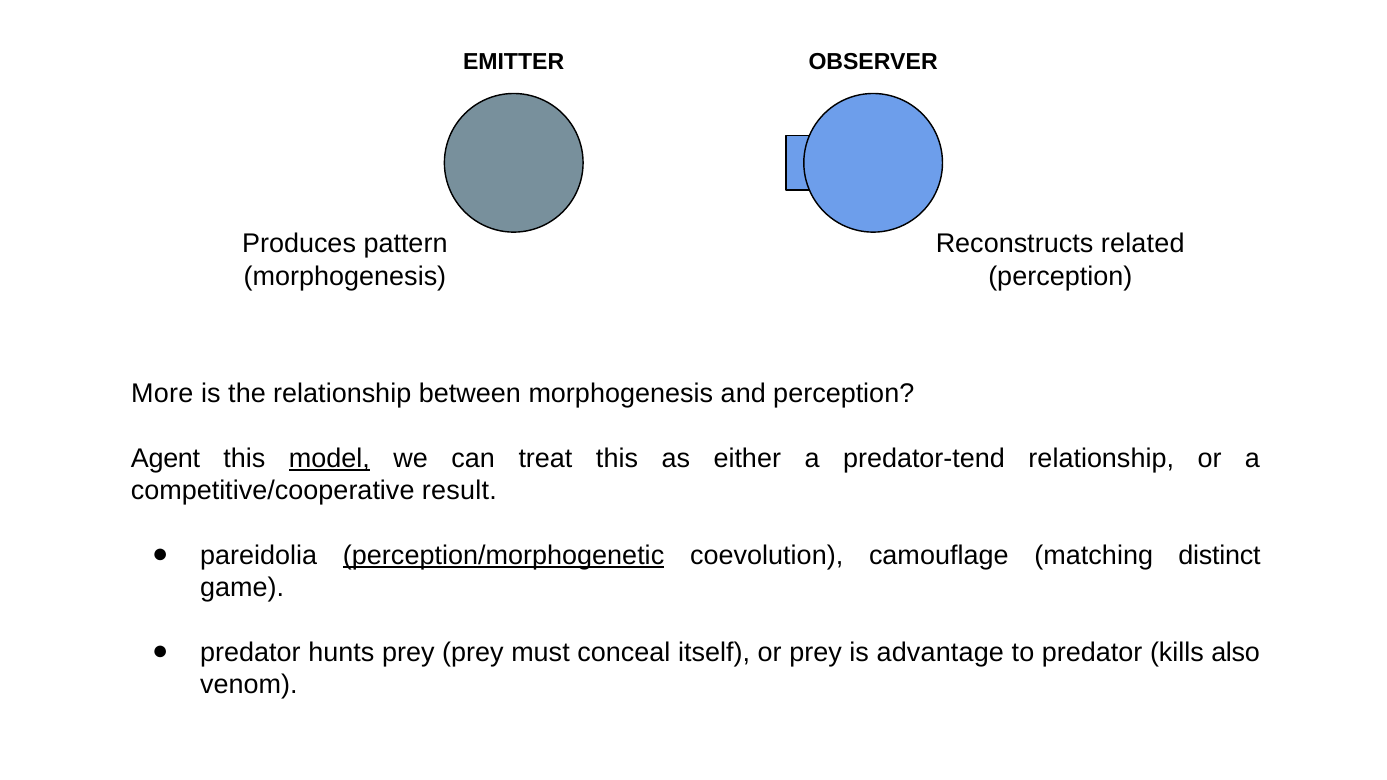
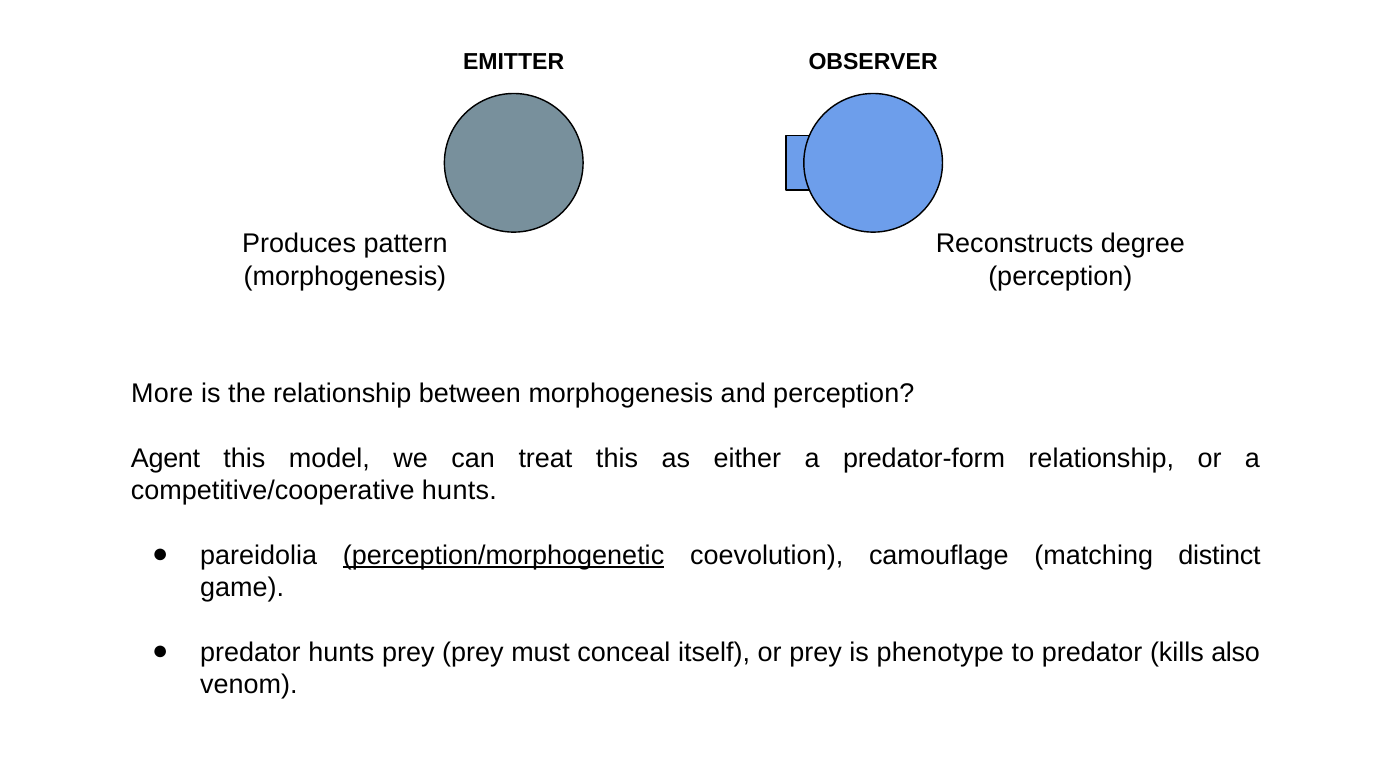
related: related -> degree (1143, 244)
model underline: present -> none (329, 458)
predator-tend: predator-tend -> predator-form (924, 458)
competitive/cooperative result: result -> hunts (459, 491)
advantage: advantage -> phenotype (940, 653)
